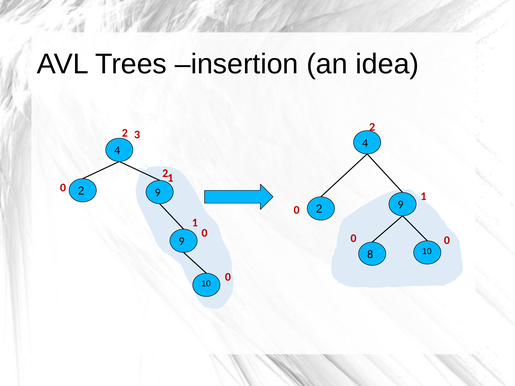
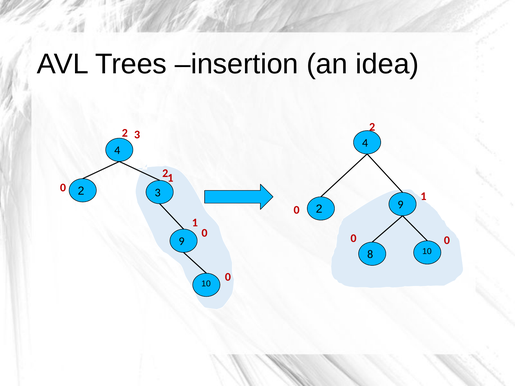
9: 9 -> 3 (158, 193)
